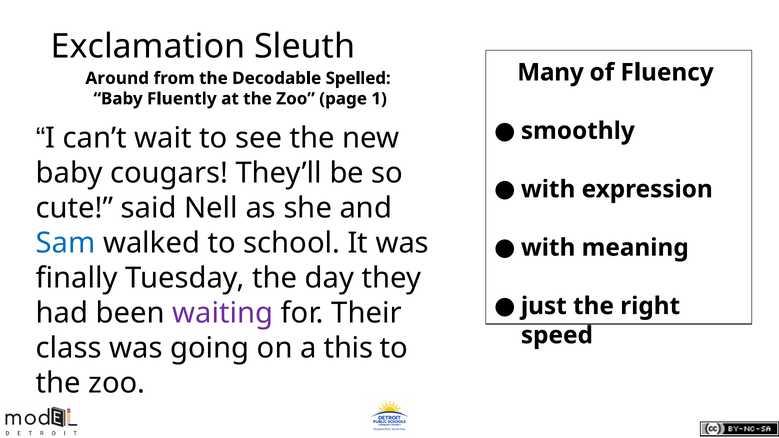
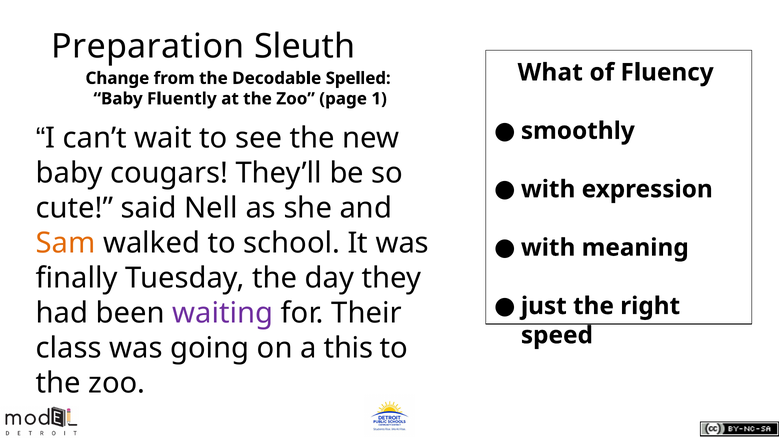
Exclamation: Exclamation -> Preparation (148, 46)
Many: Many -> What (550, 72)
Around: Around -> Change (117, 78)
Sam colour: blue -> orange (66, 243)
